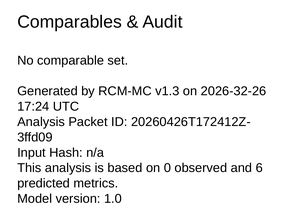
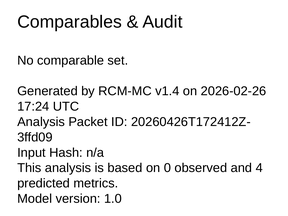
v1.3: v1.3 -> v1.4 (167, 91)
2026-32-26: 2026-32-26 -> 2026-02-26 (234, 91)
6: 6 -> 4 (259, 168)
